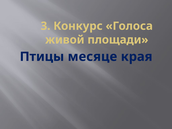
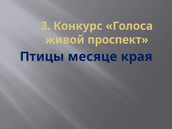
площади: площади -> проспект (118, 40)
